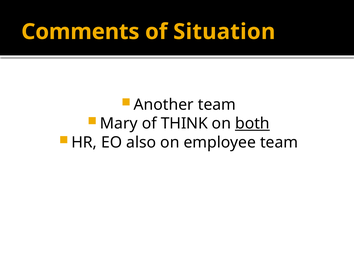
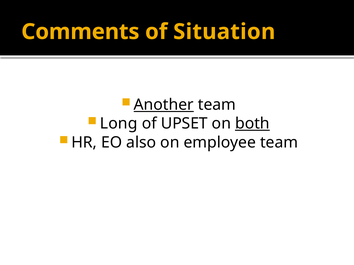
Another underline: none -> present (164, 105)
Mary: Mary -> Long (119, 124)
THINK: THINK -> UPSET (184, 124)
